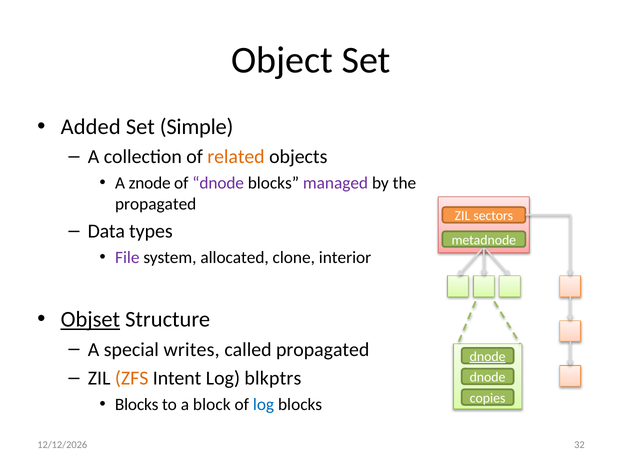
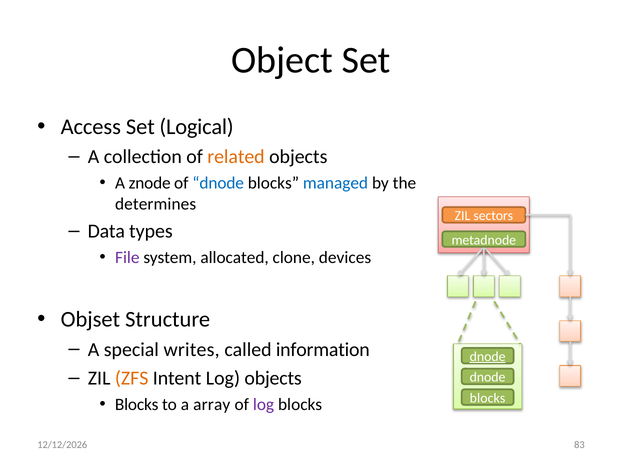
Added: Added -> Access (91, 127)
Simple: Simple -> Logical (197, 127)
dnode colour: purple -> blue (218, 183)
managed colour: purple -> blue (335, 183)
propagated: propagated -> determines (156, 204)
interior: interior -> devices (345, 258)
Objset underline: present -> none (90, 320)
called propagated: propagated -> information (323, 350)
Log blkptrs: blkptrs -> objects (273, 379)
copies: copies -> blocks (488, 398)
block: block -> array (212, 405)
log colour: blue -> purple (264, 405)
32: 32 -> 83 (579, 445)
